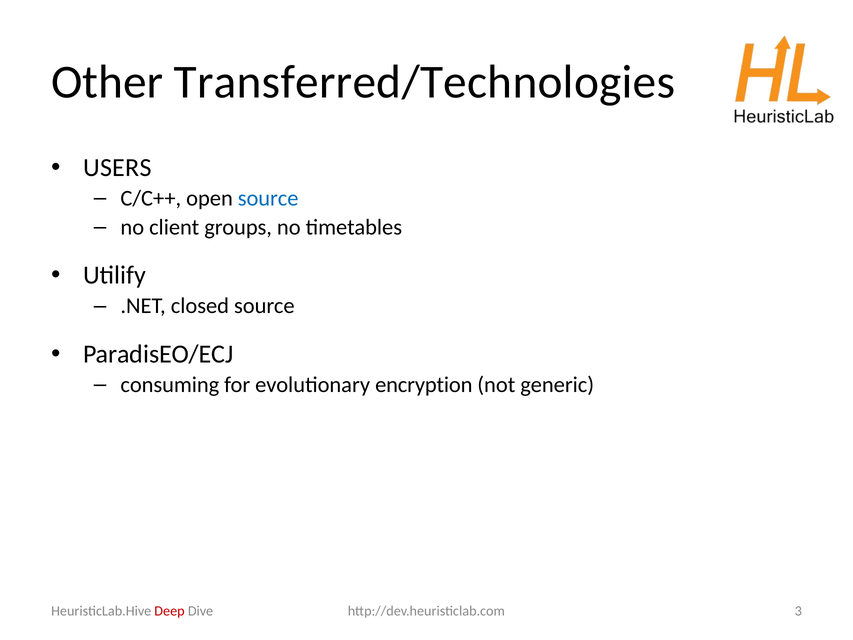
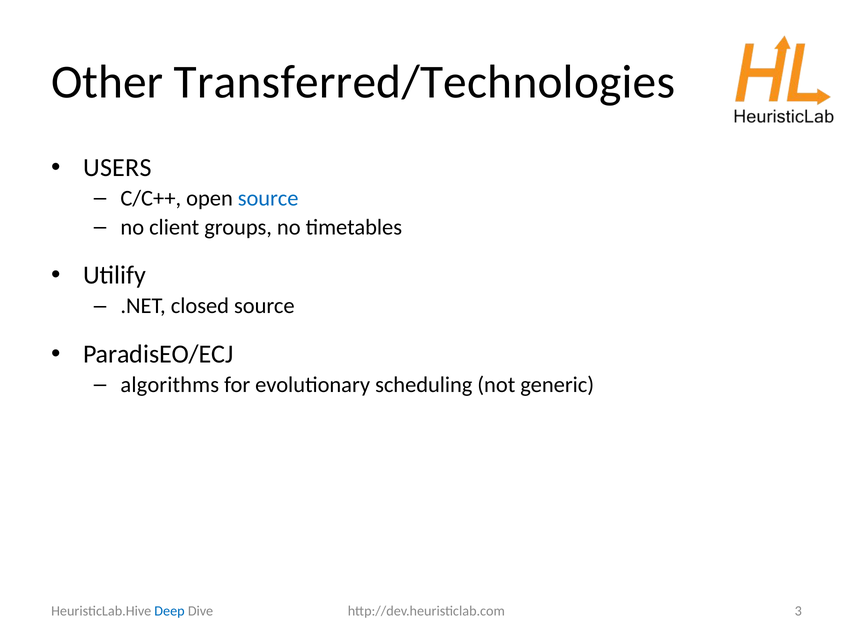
consuming: consuming -> algorithms (170, 385)
encryption: encryption -> scheduling (424, 385)
Deep colour: red -> blue (170, 611)
